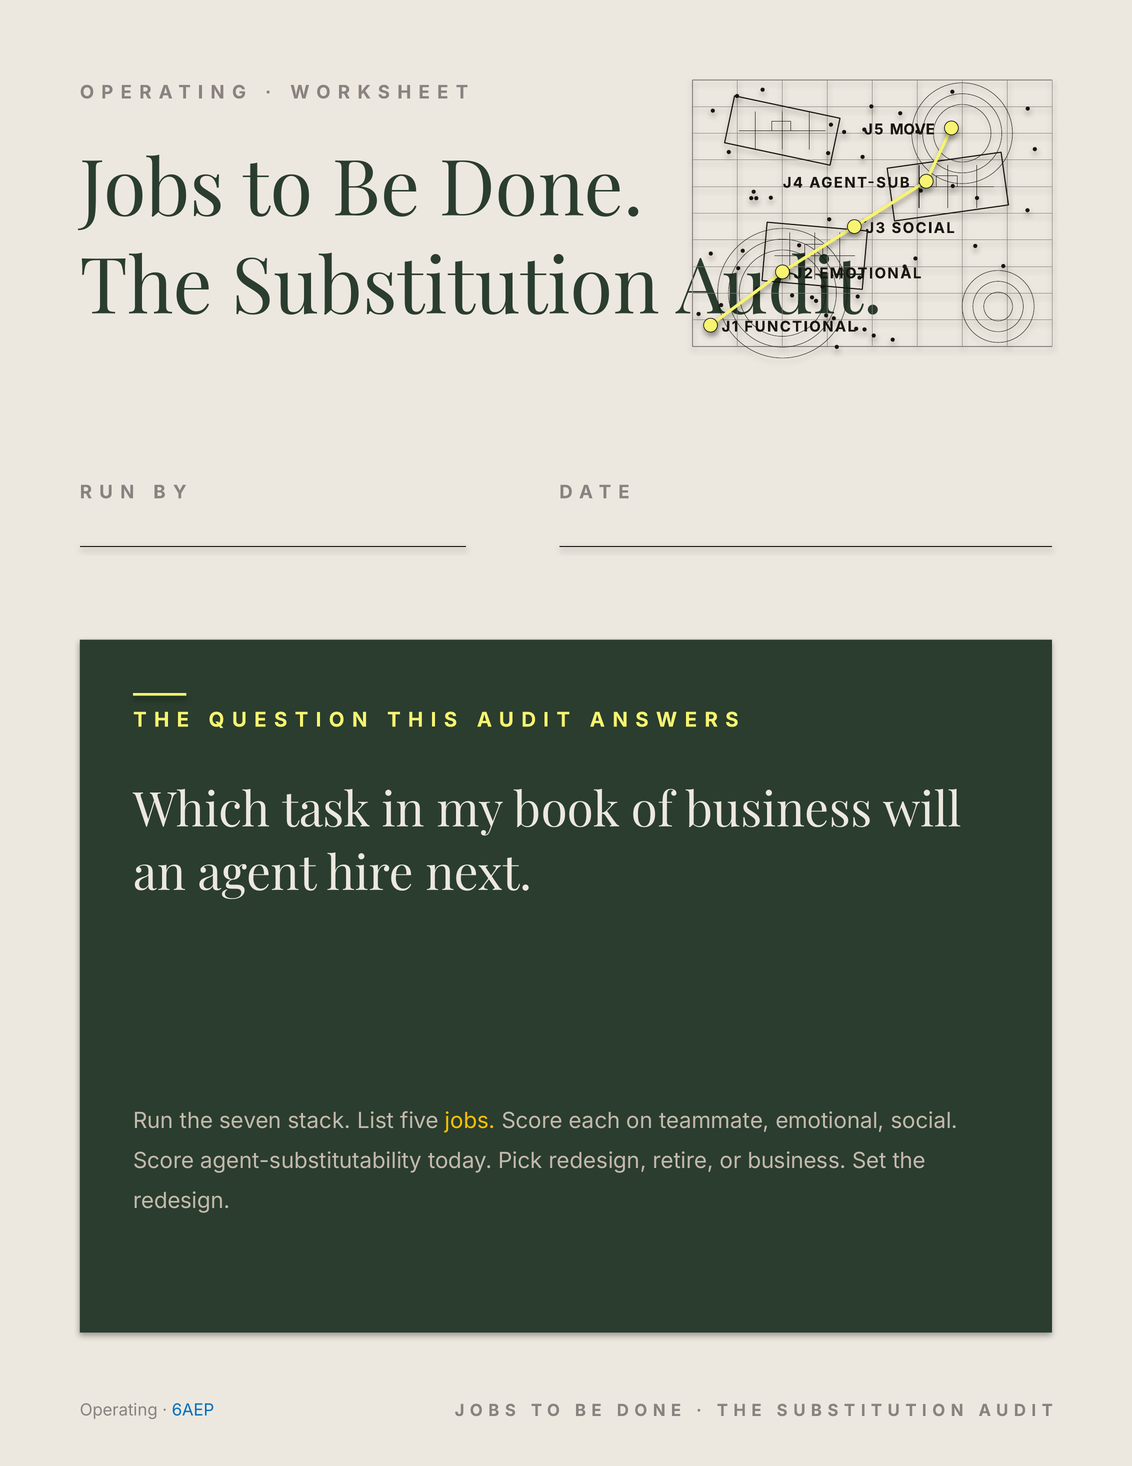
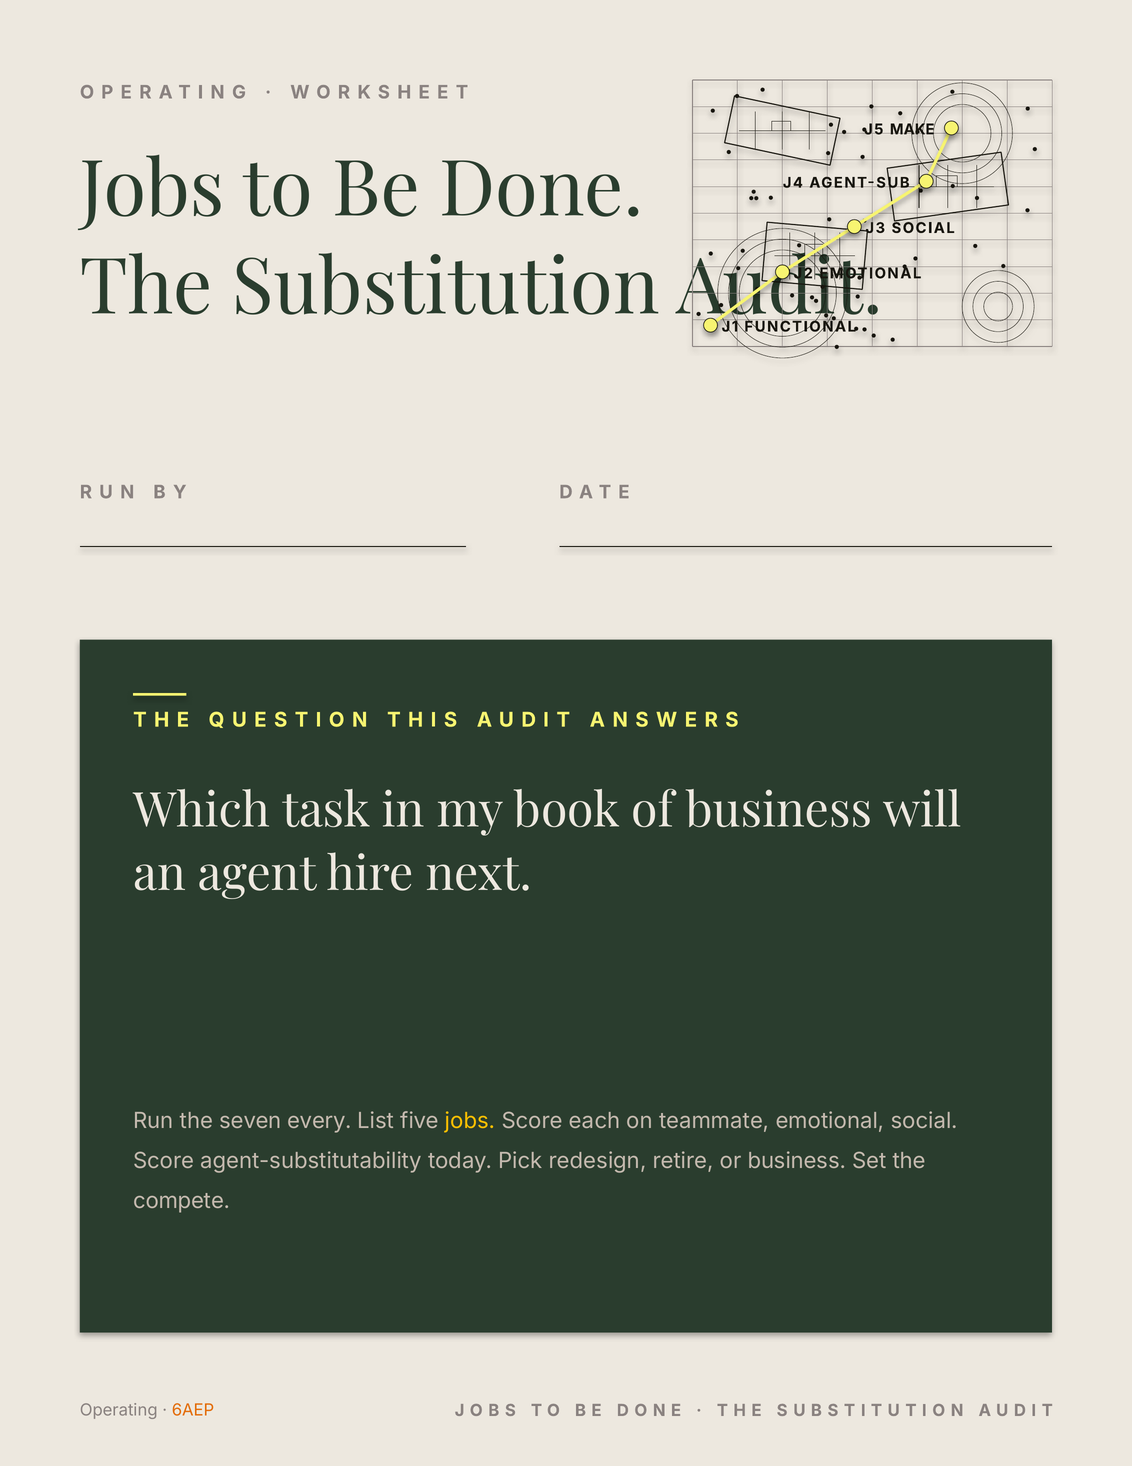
MOVE: MOVE -> MAKE (912, 129)
stack: stack -> every (319, 1120)
redesign: redesign -> compete (182, 1200)
6AEP colour: blue -> orange (193, 1409)
